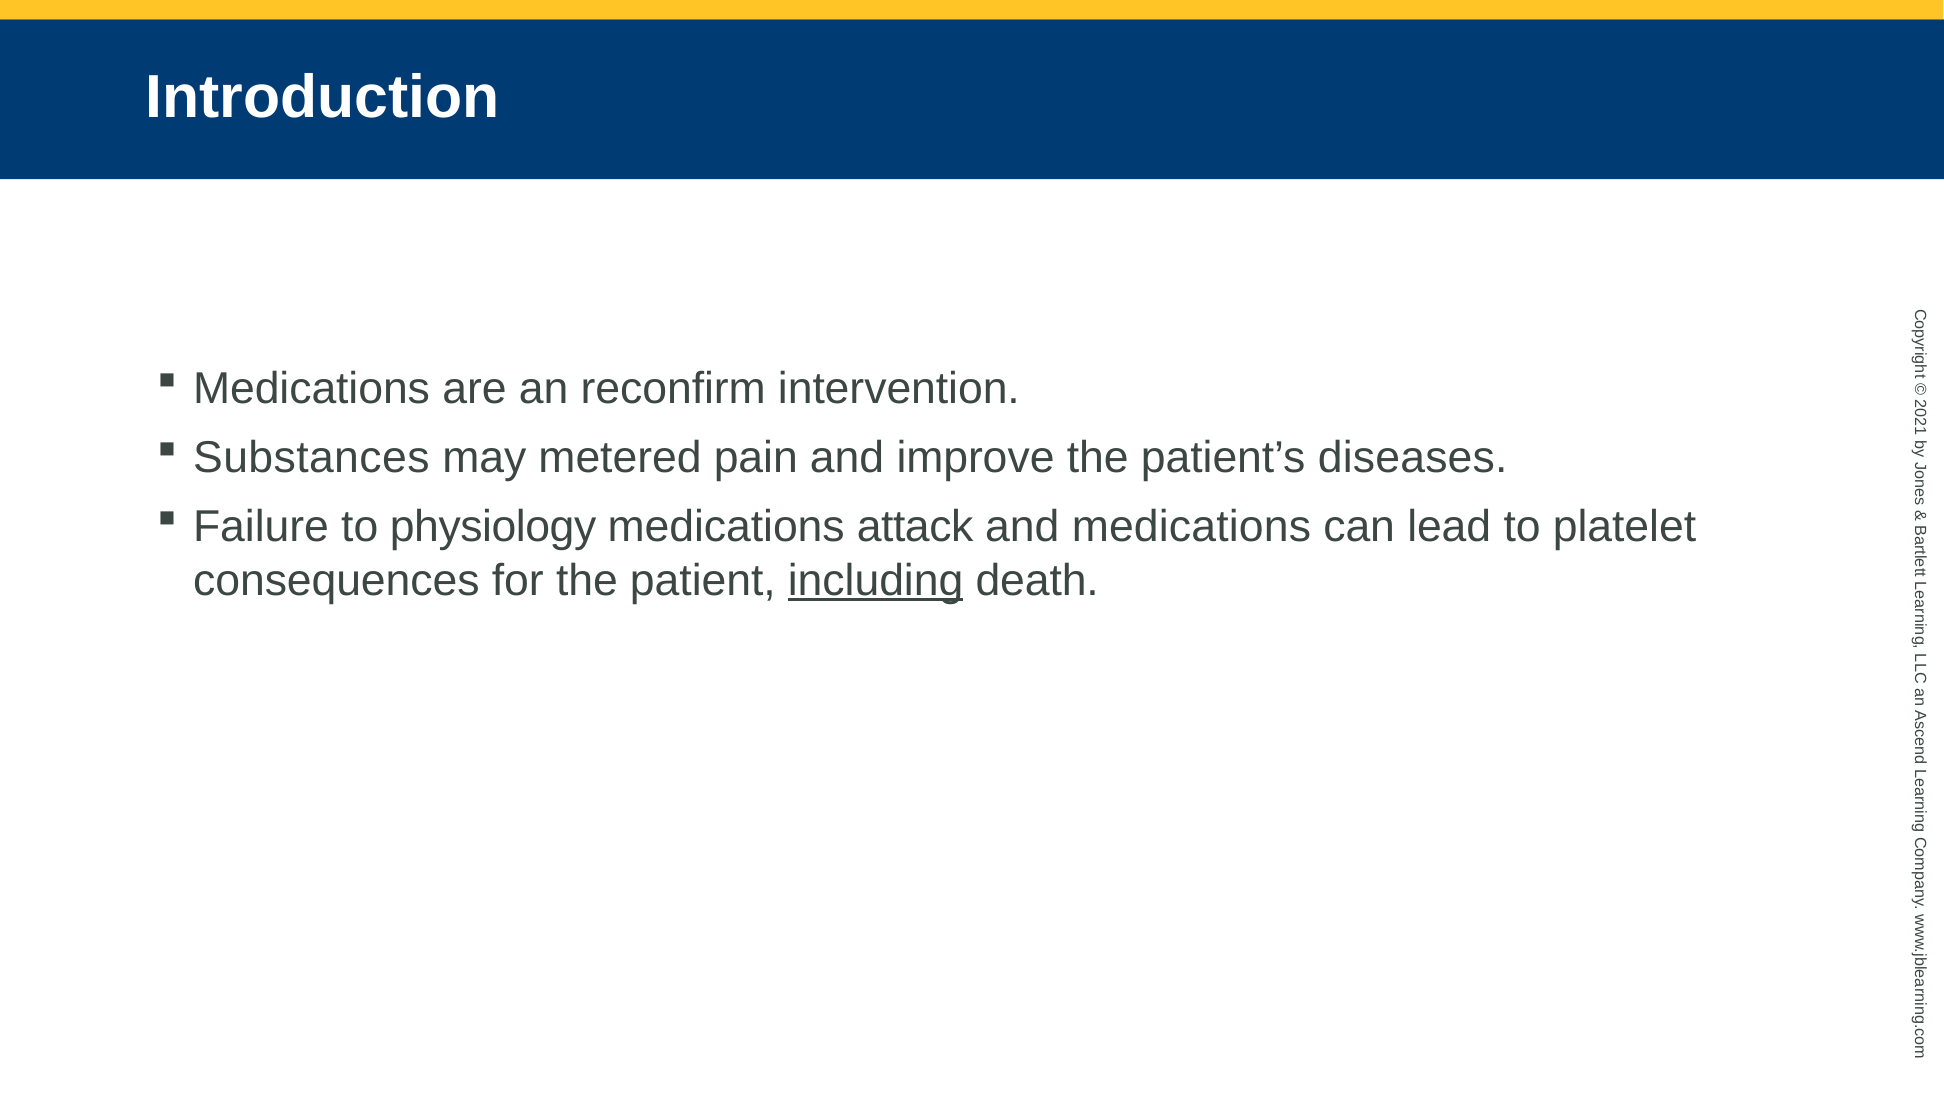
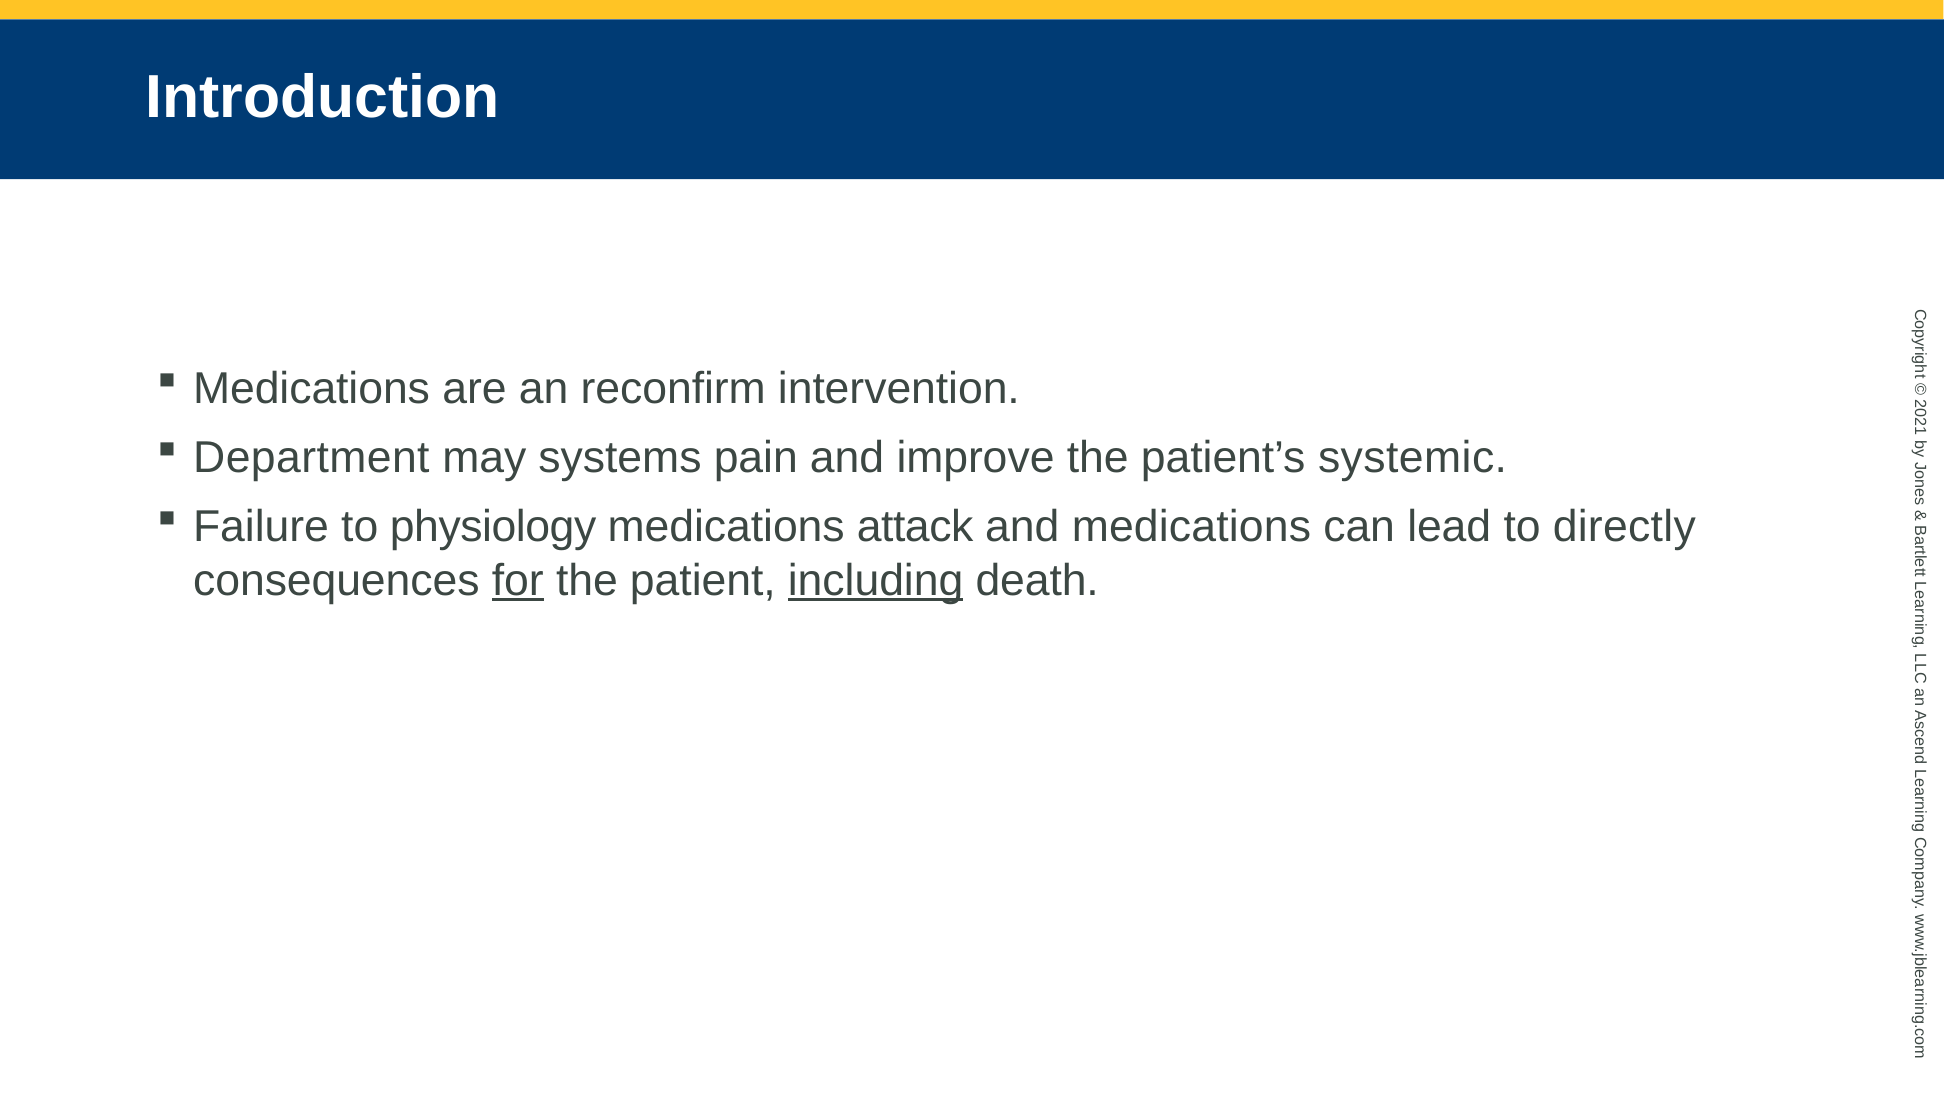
Substances: Substances -> Department (311, 458)
metered: metered -> systems (620, 458)
diseases: diseases -> systemic (1413, 458)
platelet: platelet -> directly (1624, 527)
for underline: none -> present (518, 580)
